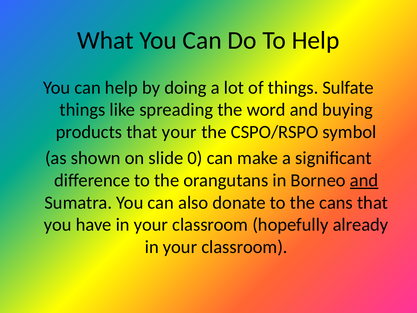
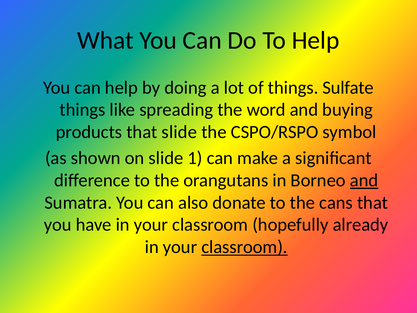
that your: your -> slide (179, 132)
0: 0 -> 1 (195, 158)
classroom underline: none -> present (244, 247)
